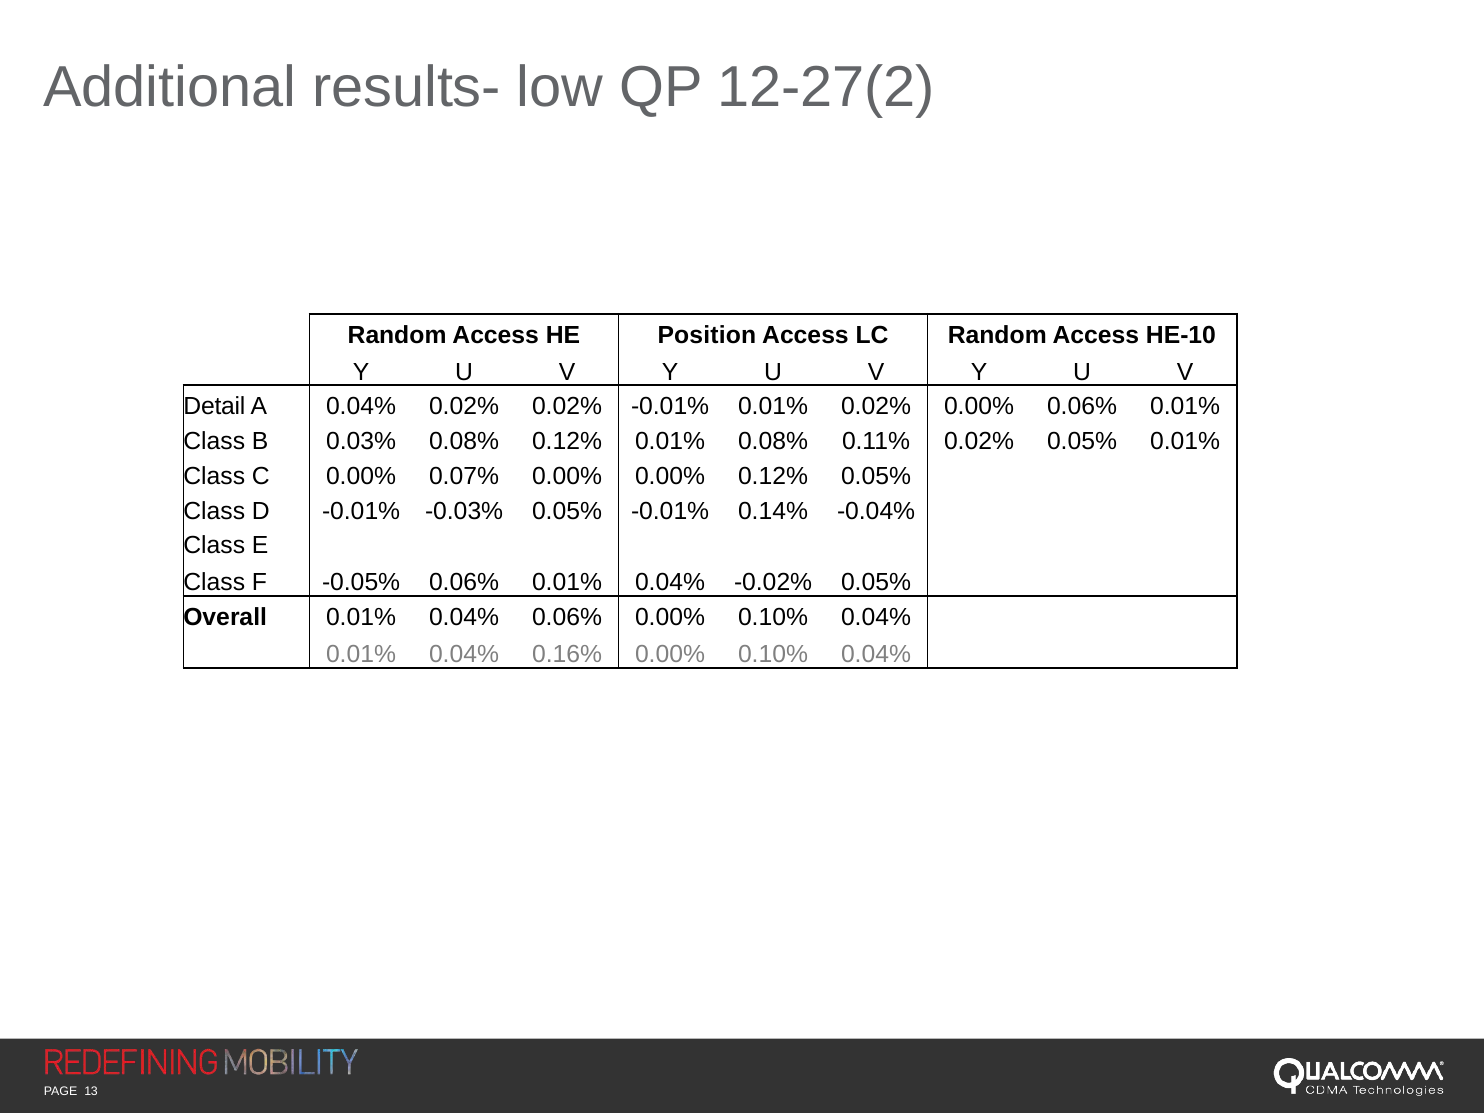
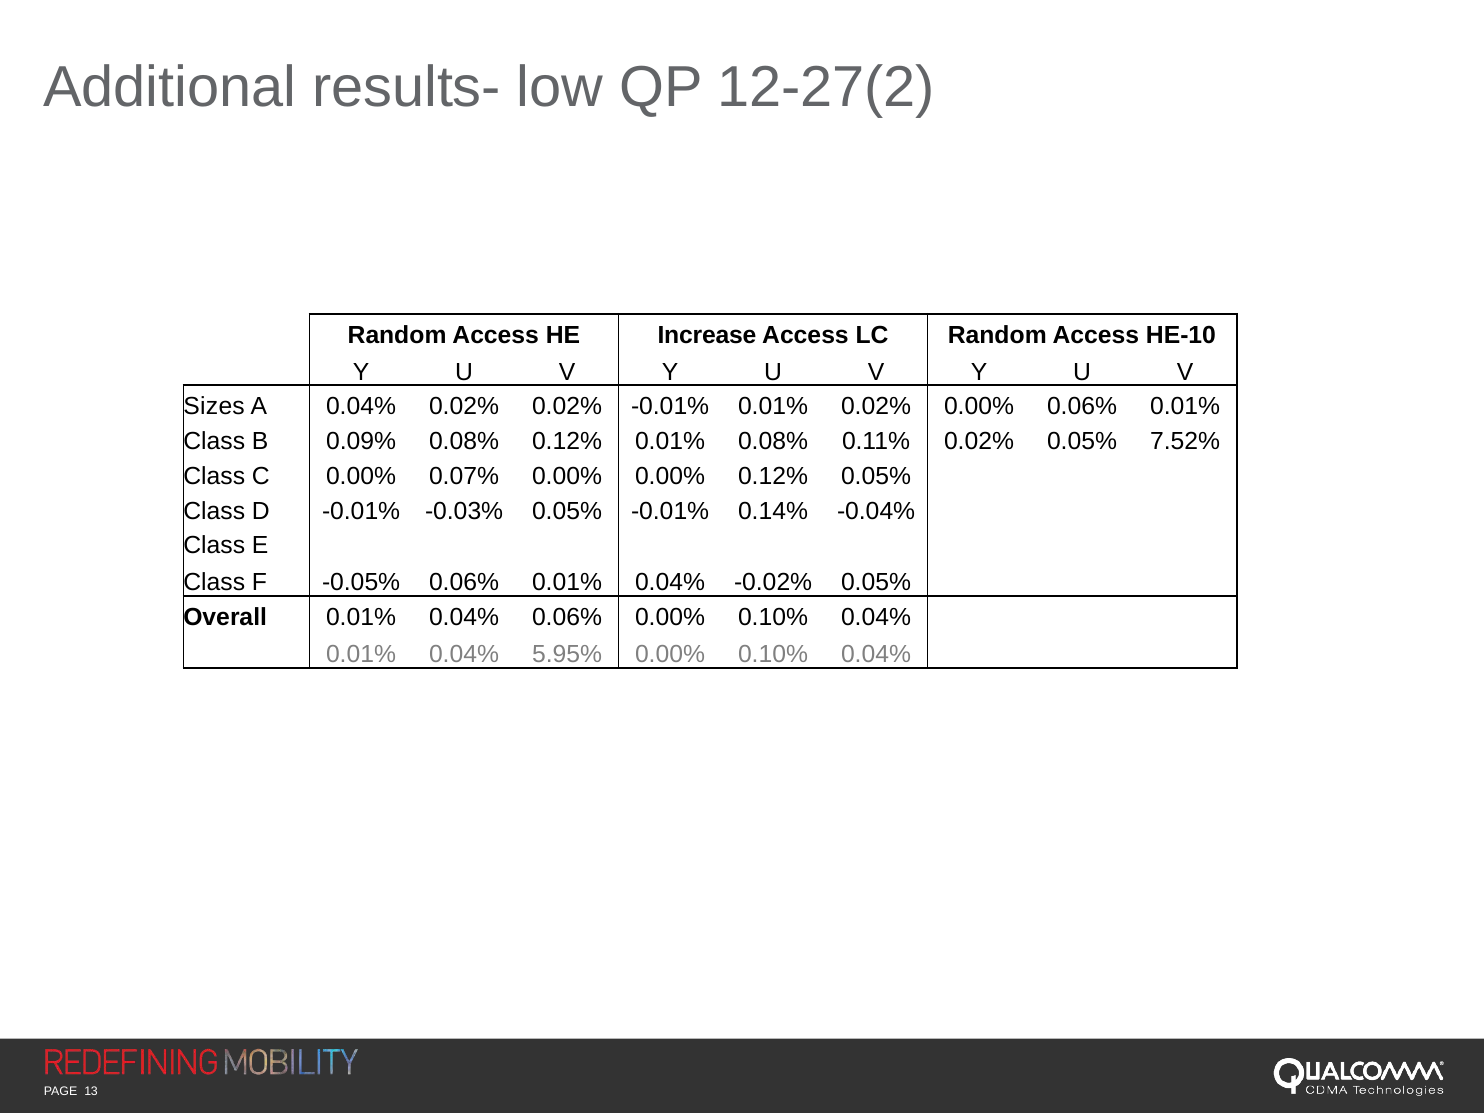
Position: Position -> Increase (707, 335)
Detail: Detail -> Sizes (214, 407)
0.03%: 0.03% -> 0.09% (361, 441)
0.05% 0.01%: 0.01% -> 7.52% (1185, 441)
0.16%: 0.16% -> 5.95% (567, 654)
